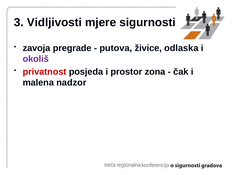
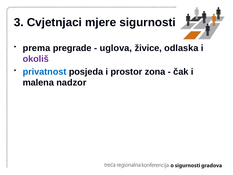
Vidljivosti: Vidljivosti -> Cvjetnjaci (54, 22)
zavoja: zavoja -> prema (36, 48)
putova: putova -> uglova (116, 48)
privatnost colour: red -> blue (45, 72)
